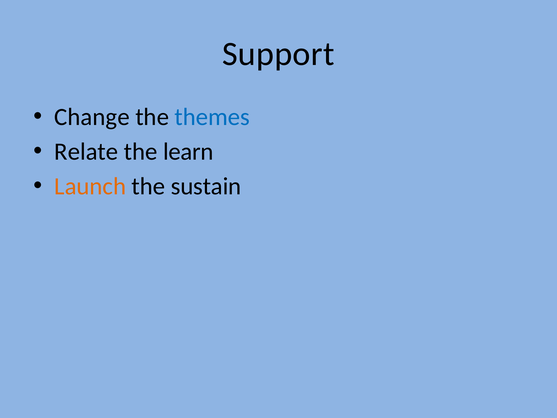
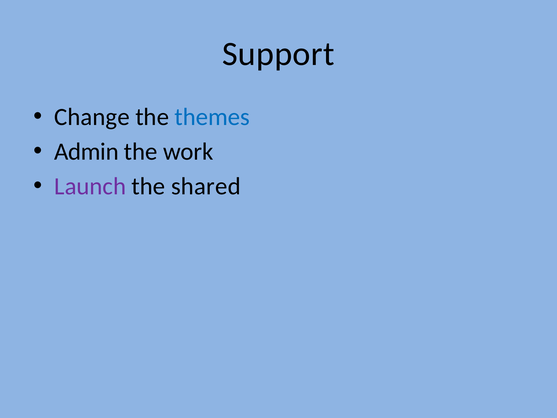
Relate: Relate -> Admin (86, 152)
learn: learn -> work (188, 152)
Launch colour: orange -> purple (90, 186)
sustain: sustain -> shared (206, 186)
